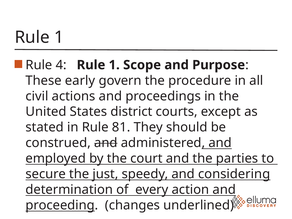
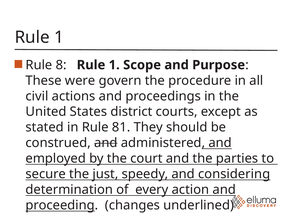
4: 4 -> 8 (61, 65)
early: early -> were (80, 81)
